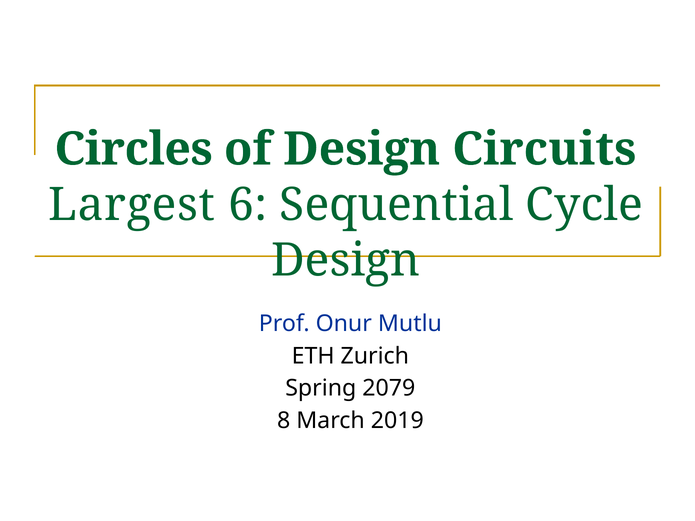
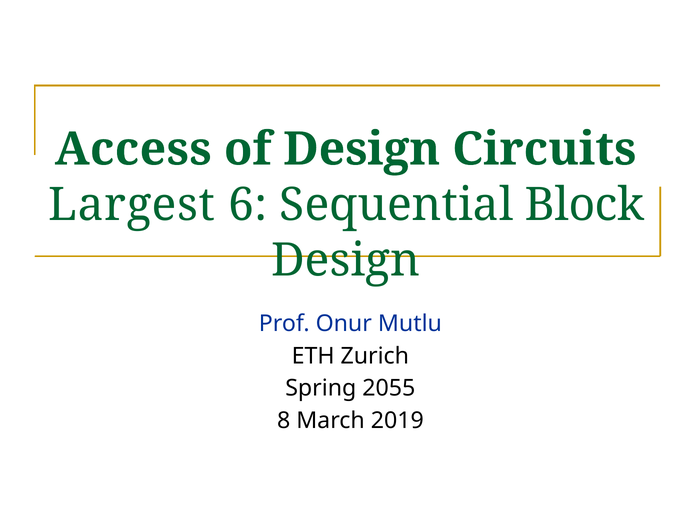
Circles: Circles -> Access (133, 149)
Cycle: Cycle -> Block (585, 205)
2079: 2079 -> 2055 (389, 388)
